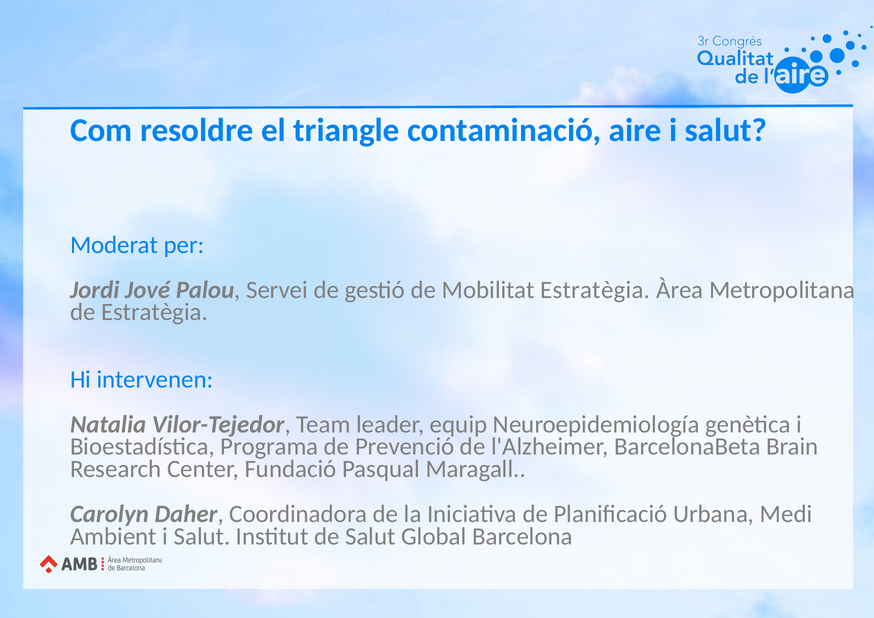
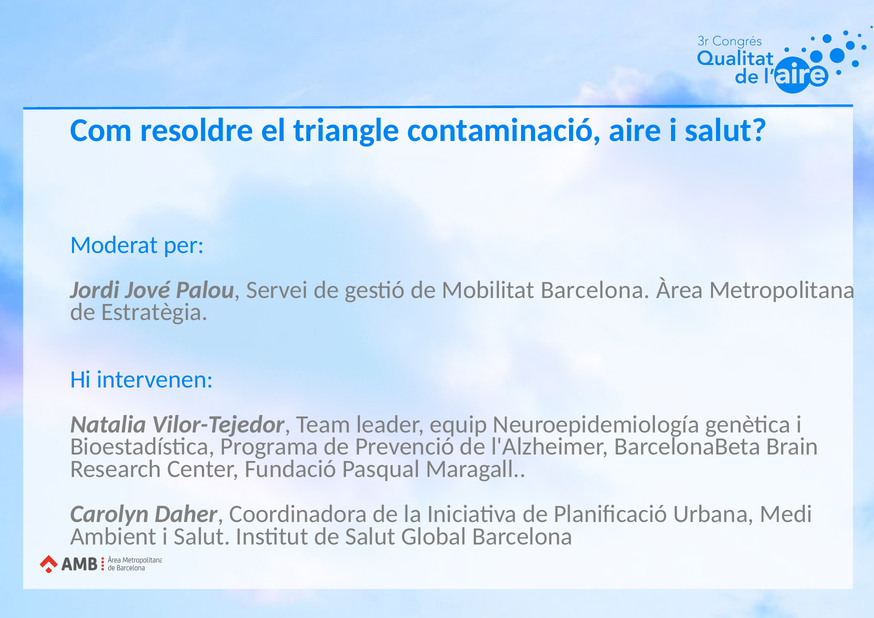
Mobilitat Estratègia: Estratègia -> Barcelona (595, 290)
